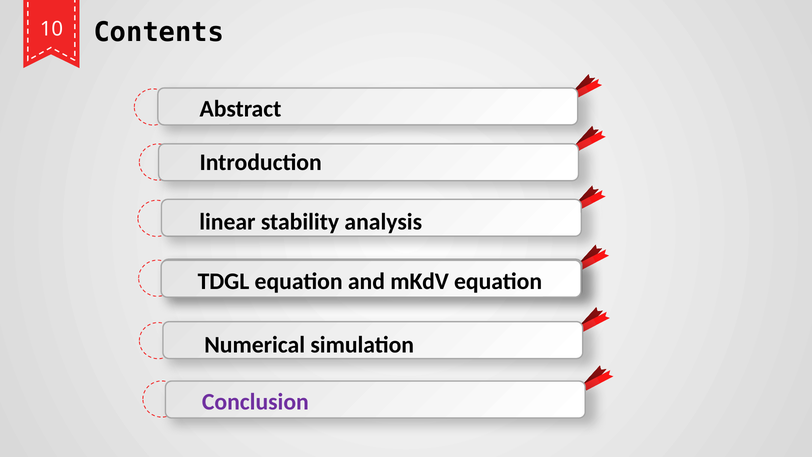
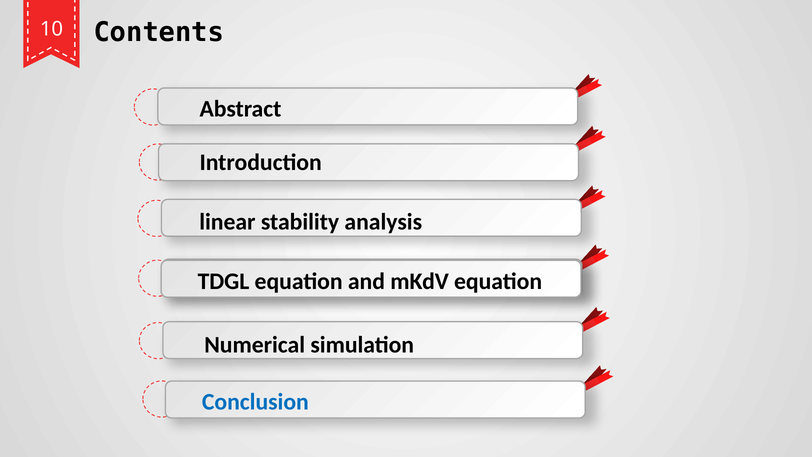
Conclusion colour: purple -> blue (255, 402)
